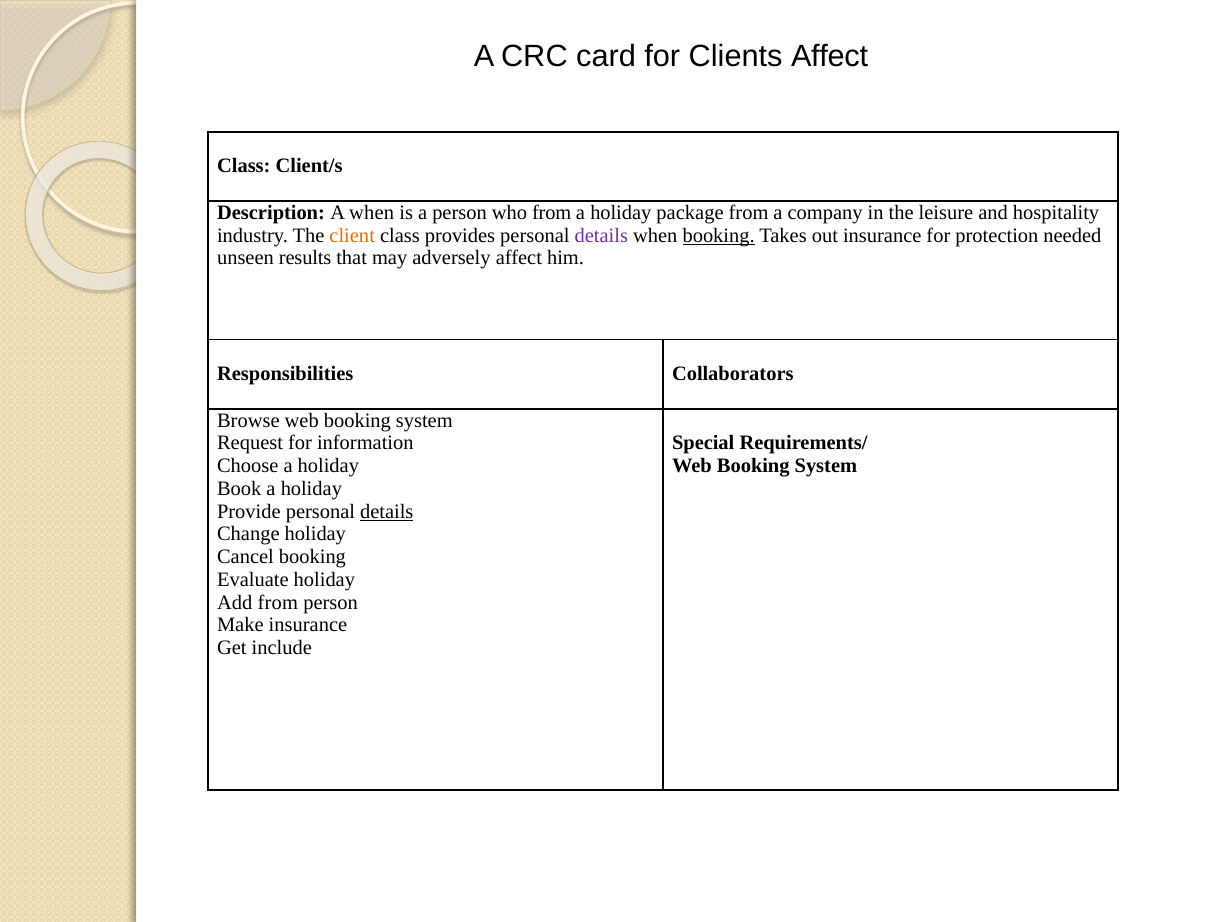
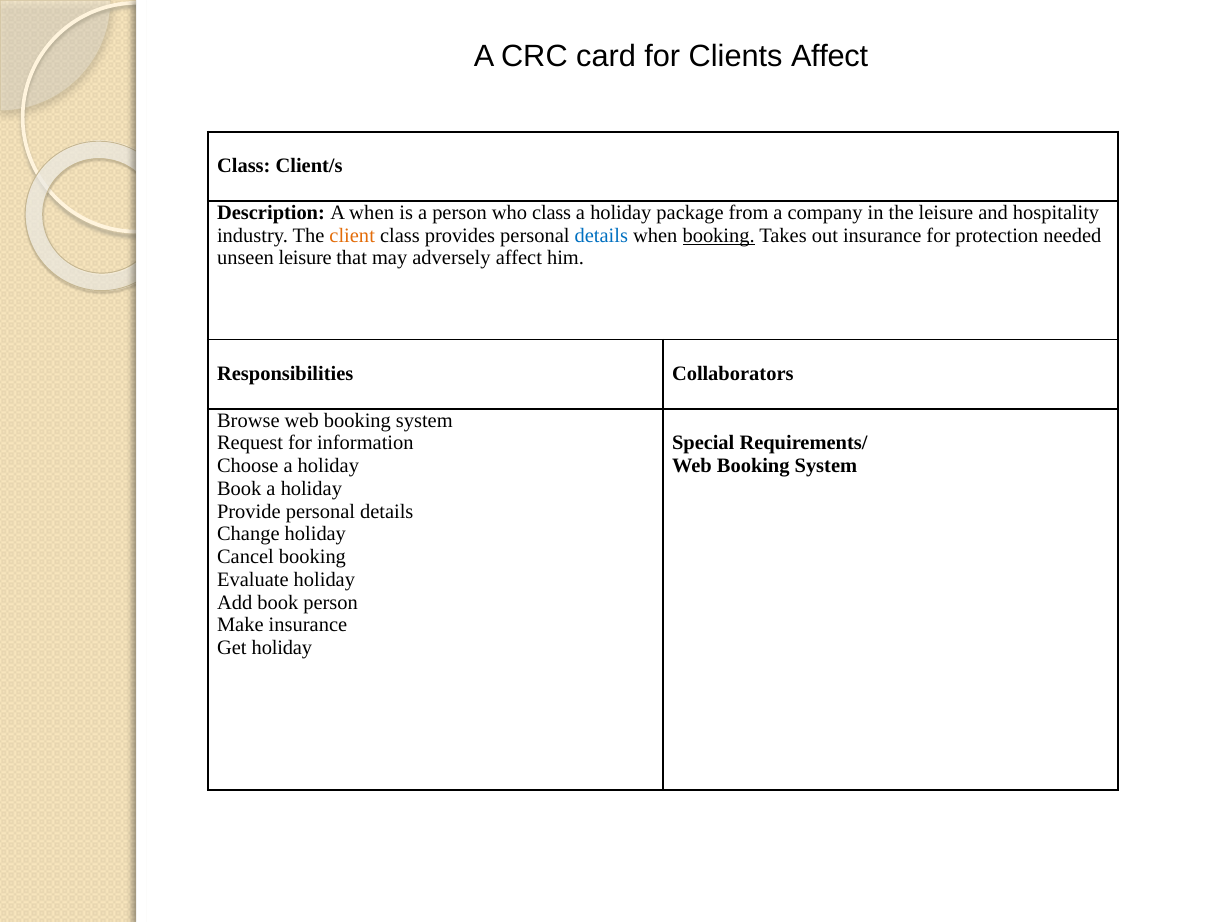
who from: from -> class (552, 213)
details colour: purple -> blue (601, 235)
unseen results: results -> leisure (305, 258)
details underline: present -> none (387, 511)
Add from: from -> book (278, 602)
Get include: include -> holiday (282, 648)
